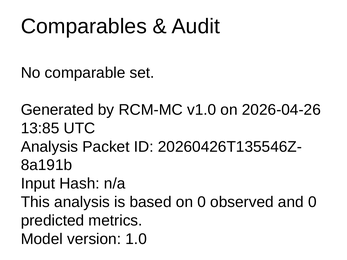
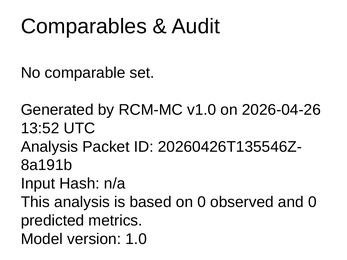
13:85: 13:85 -> 13:52 (40, 128)
